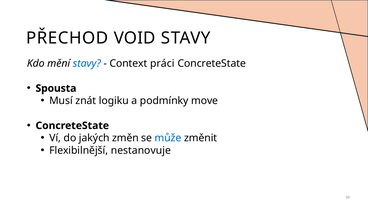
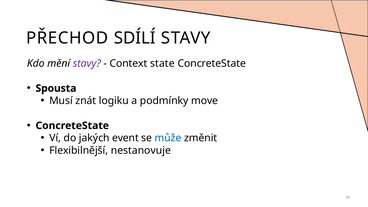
VOID: VOID -> SDÍLÍ (135, 38)
stavy colour: blue -> purple (87, 63)
práci: práci -> state (162, 63)
změn: změn -> event (125, 138)
